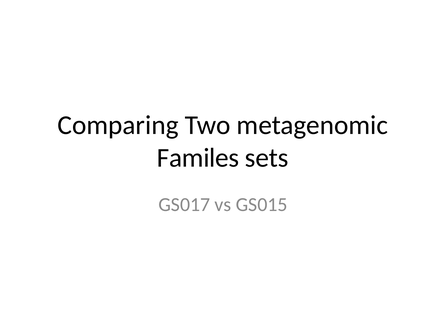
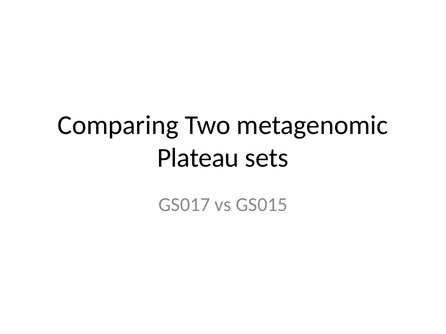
Familes: Familes -> Plateau (198, 158)
